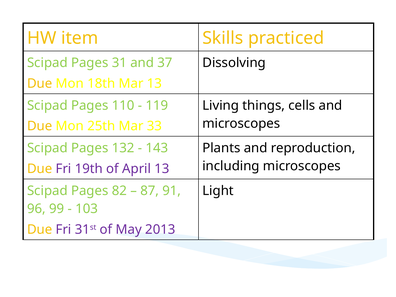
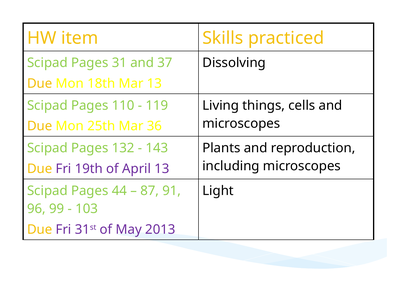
33: 33 -> 36 (154, 126)
82: 82 -> 44 (119, 191)
